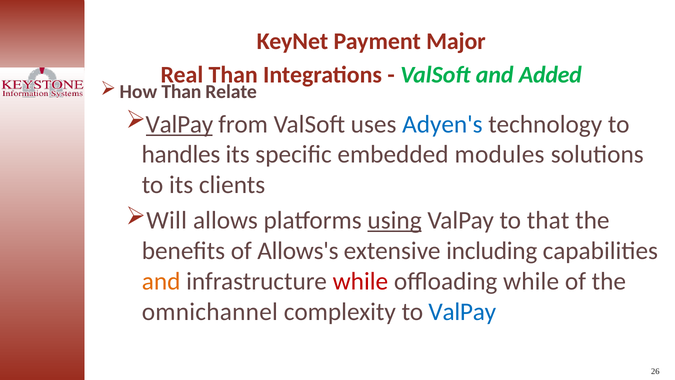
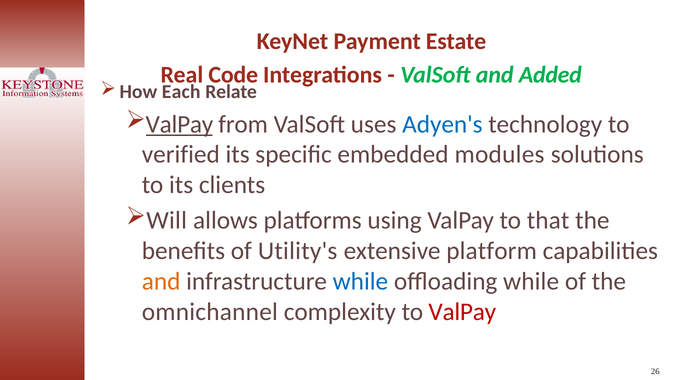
Major: Major -> Estate (456, 41)
Real Than: Than -> Code (233, 75)
How Than: Than -> Each (181, 92)
handles: handles -> verified (181, 155)
using underline: present -> none (395, 220)
Allows's: Allows's -> Utility's (298, 251)
including: including -> platform (492, 251)
while colour: red -> blue (360, 281)
ValPay colour: blue -> red (462, 311)
